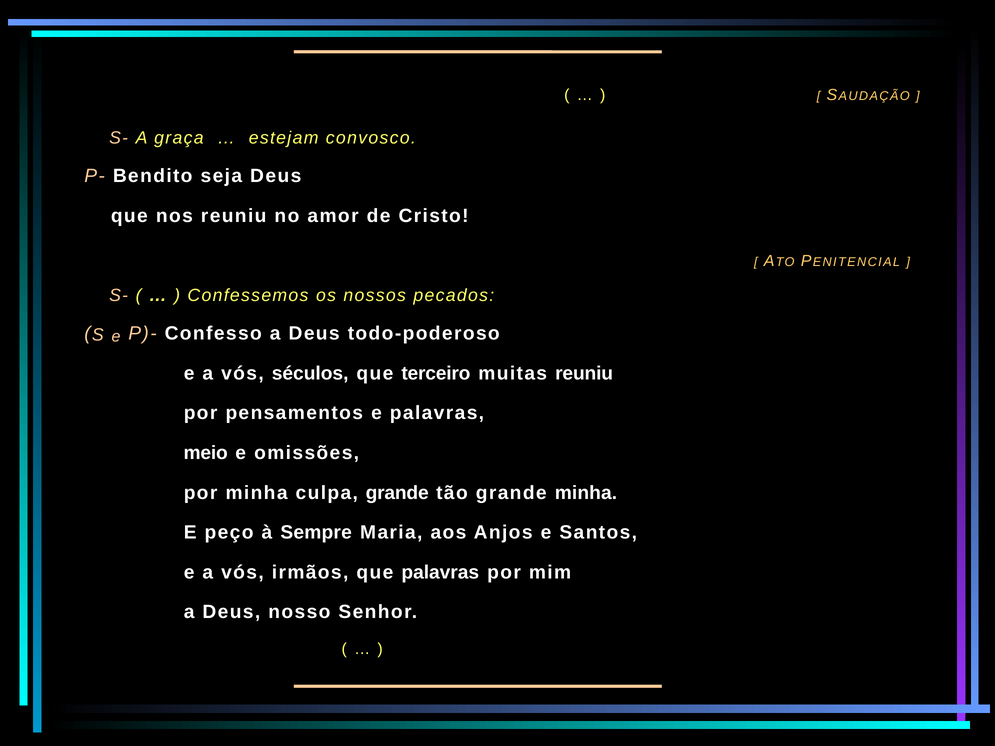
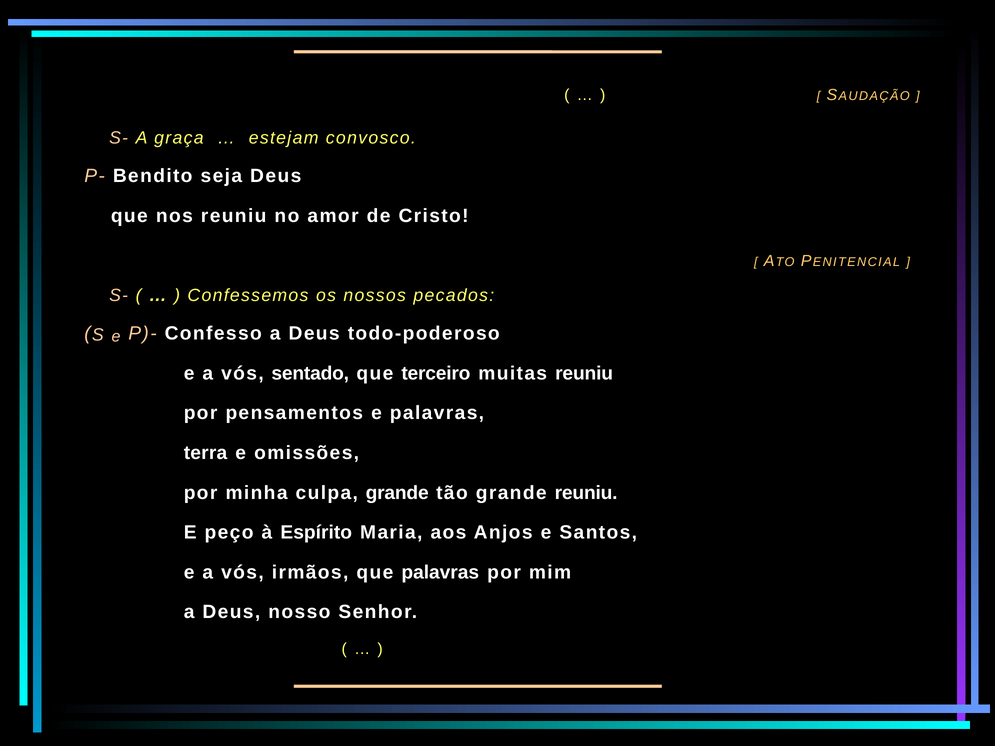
séculos: séculos -> sentado (310, 373)
meio: meio -> terra (205, 453)
grande minha: minha -> reuniu (586, 493)
Sempre: Sempre -> Espírito (316, 533)
